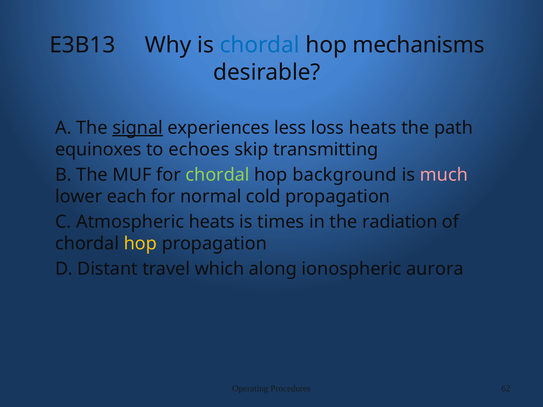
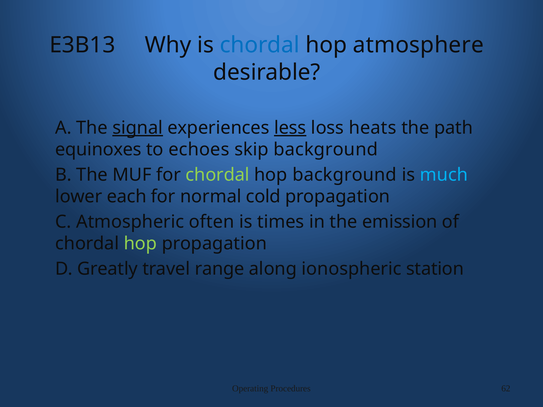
mechanisms: mechanisms -> atmosphere (418, 45)
less underline: none -> present (290, 128)
skip transmitting: transmitting -> background (326, 150)
much colour: pink -> light blue (444, 175)
Atmospheric heats: heats -> often (212, 222)
radiation: radiation -> emission (400, 222)
hop colour: yellow -> light green (140, 244)
Distant: Distant -> Greatly (107, 269)
which: which -> range (220, 269)
aurora: aurora -> station (435, 269)
